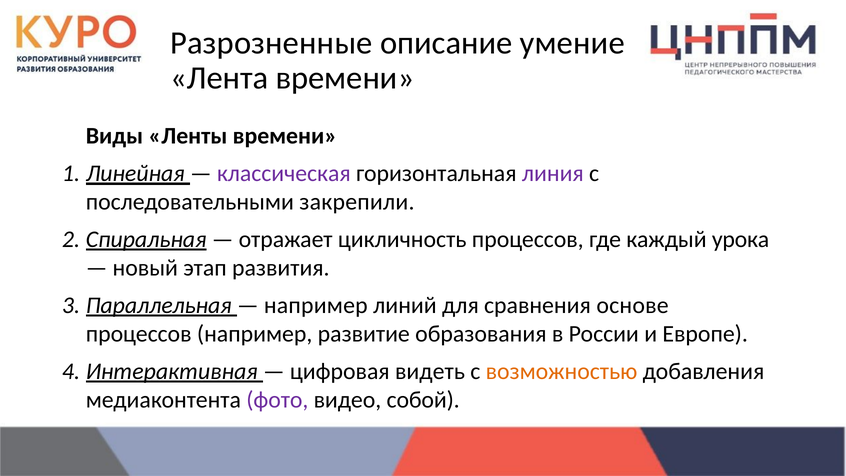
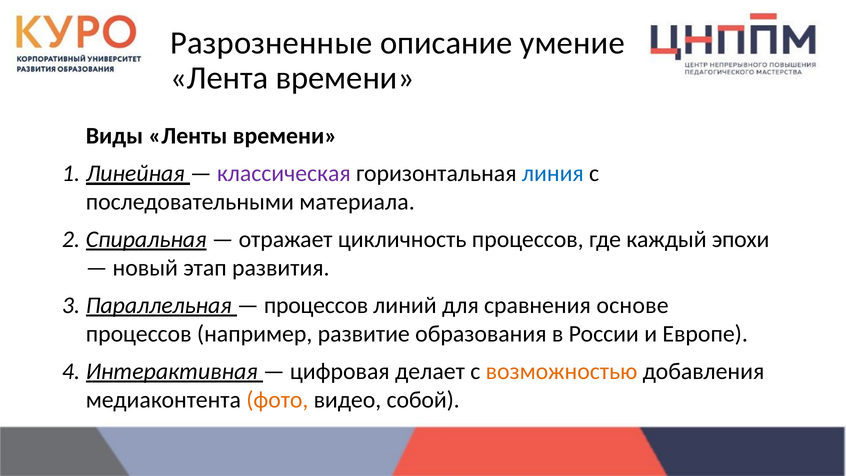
линия colour: purple -> blue (553, 173)
закрепили: закрепили -> материала (357, 202)
урока: урока -> эпохи (741, 239)
например: например -> процессов (316, 305)
видеть: видеть -> делает (430, 371)
фото colour: purple -> orange (277, 400)
